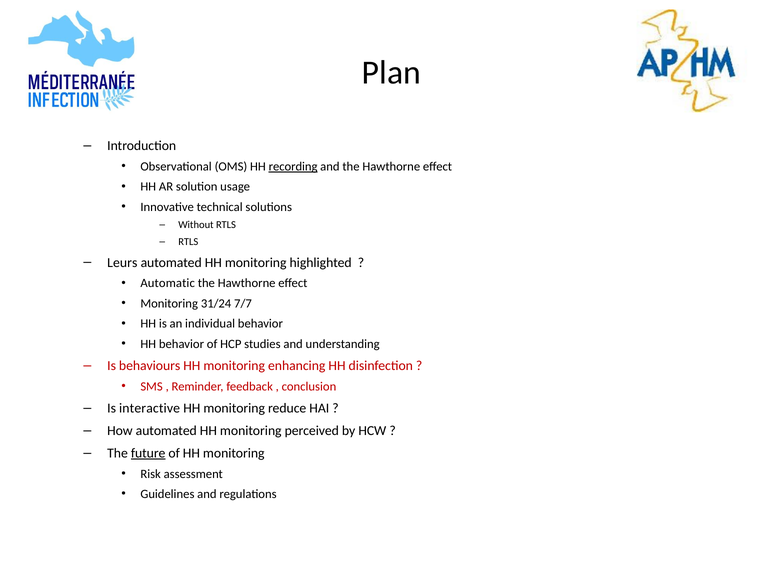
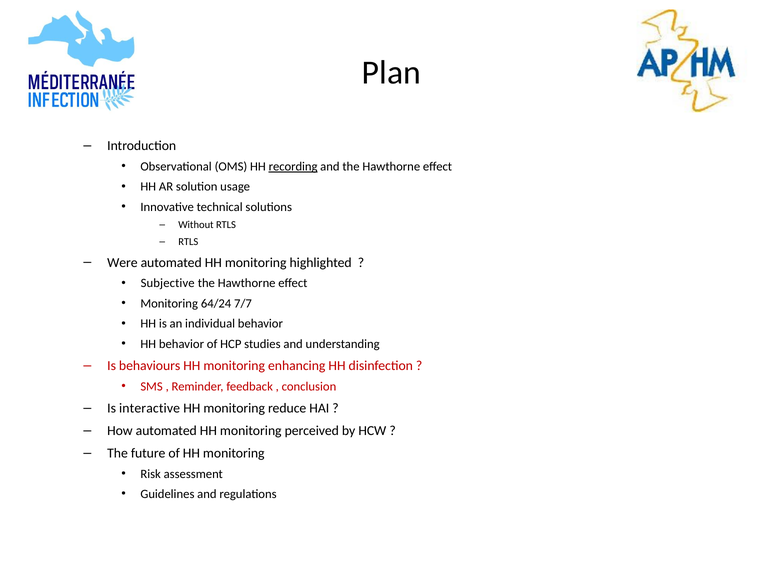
Leurs: Leurs -> Were (122, 263)
Automatic: Automatic -> Subjective (168, 283)
31/24: 31/24 -> 64/24 (216, 304)
future underline: present -> none (148, 453)
